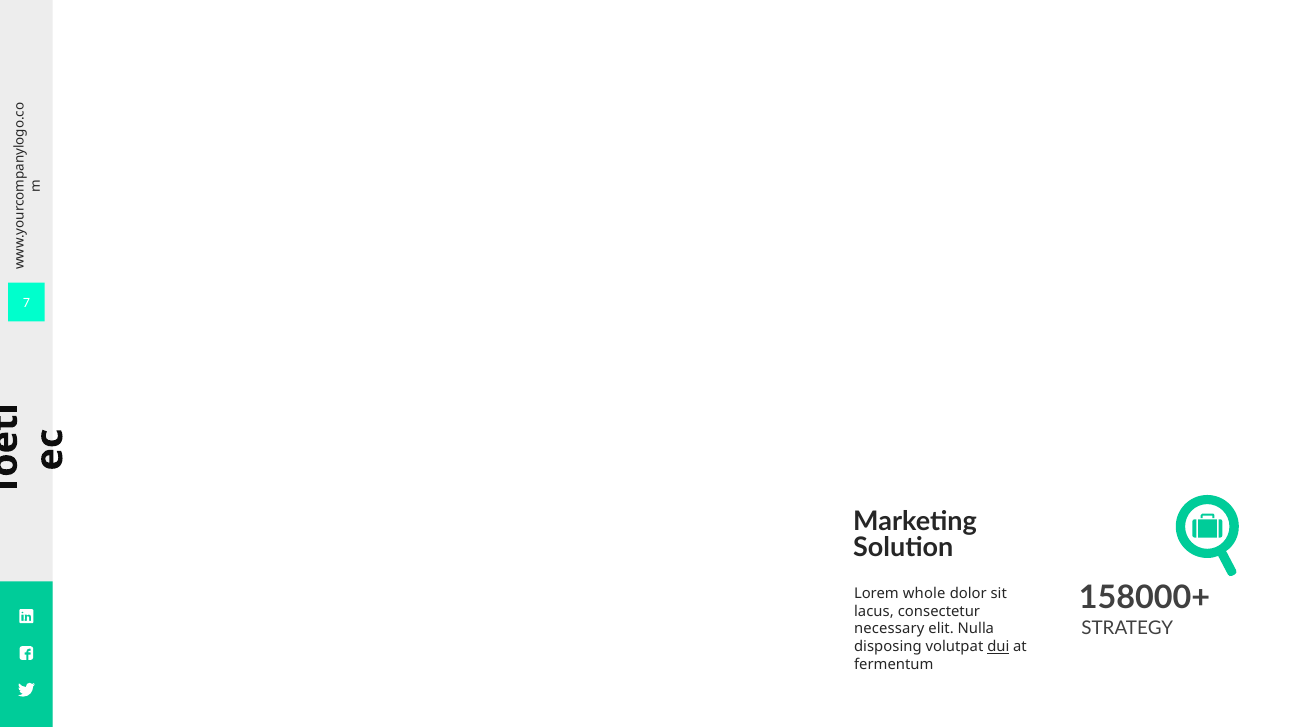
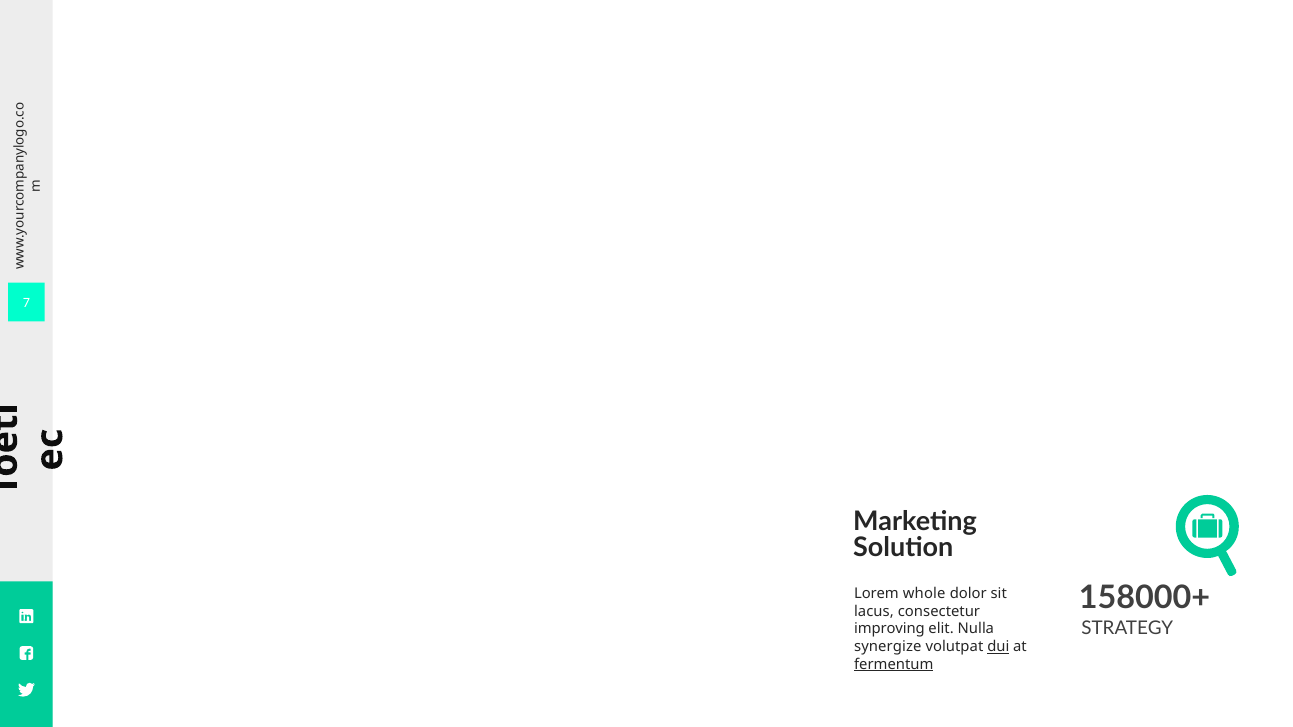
necessary: necessary -> improving (889, 629)
disposing: disposing -> synergize (888, 647)
fermentum underline: none -> present (894, 665)
